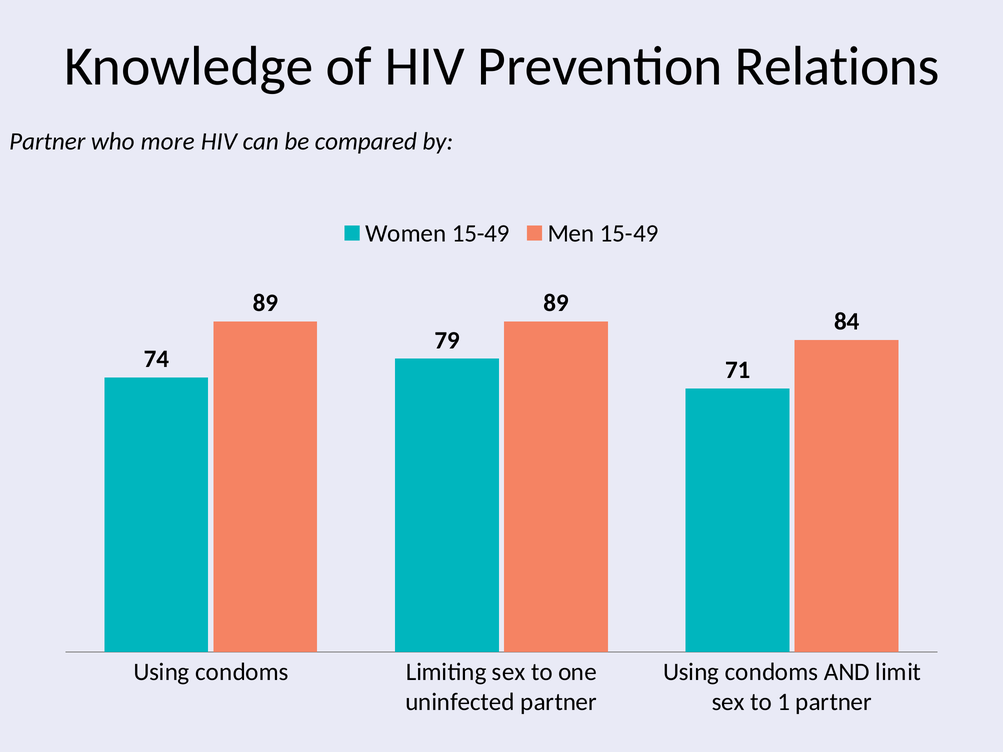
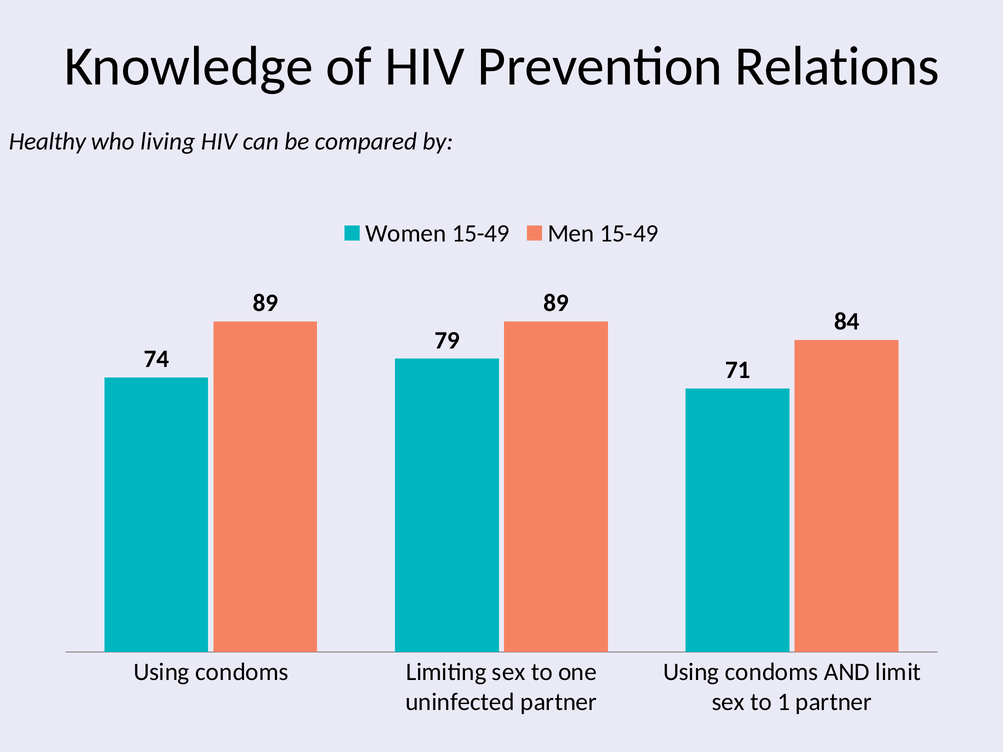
Partner: Partner -> Healthy (47, 142)
more: more -> living (168, 142)
